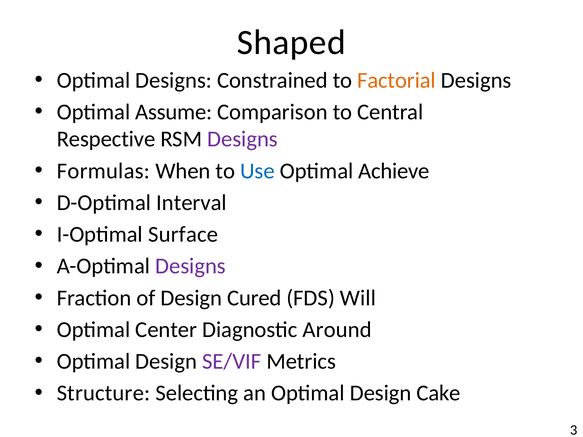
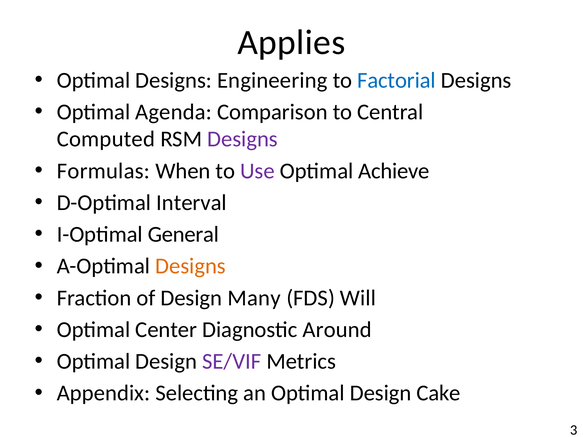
Shaped: Shaped -> Applies (291, 42)
Constrained: Constrained -> Engineering (272, 80)
Factorial colour: orange -> blue (396, 80)
Assume: Assume -> Agenda (174, 112)
Respective: Respective -> Computed (106, 139)
Use colour: blue -> purple (257, 171)
Surface: Surface -> General (183, 235)
Designs colour: purple -> orange (190, 266)
Cured: Cured -> Many (254, 298)
Structure: Structure -> Appendix (103, 393)
